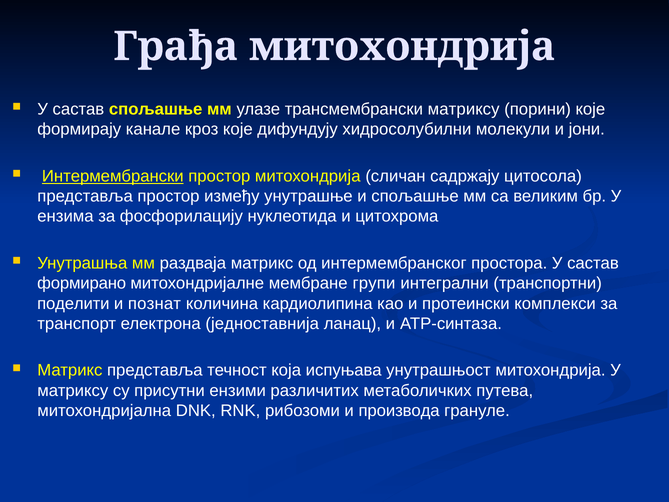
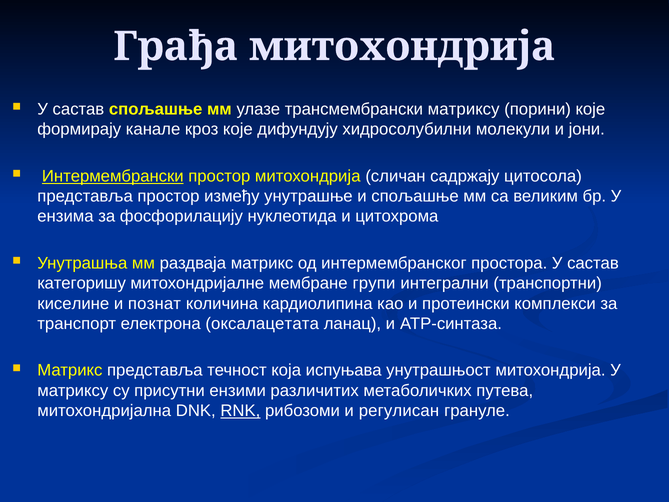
формирано: формирано -> категоришу (82, 283)
поделити: поделити -> киселине (73, 303)
једноставнија: једноставнија -> оксалацетата (262, 323)
RNK underline: none -> present (240, 410)
производа: производа -> регулисан (399, 410)
